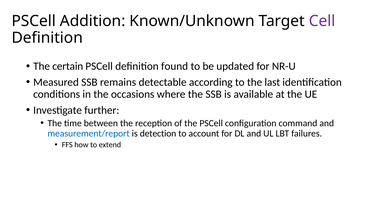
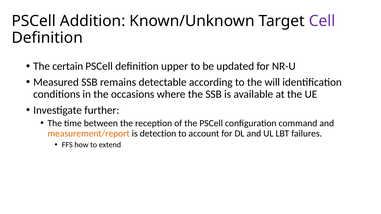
found: found -> upper (175, 66)
last: last -> will (272, 82)
measurement/report colour: blue -> orange (89, 134)
